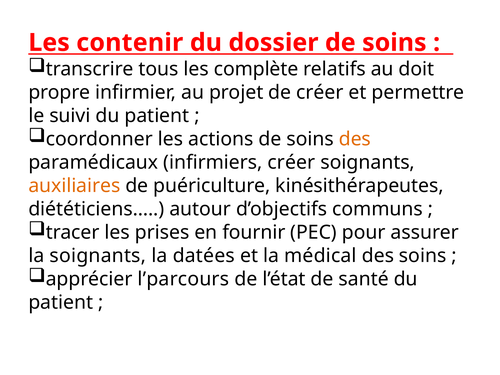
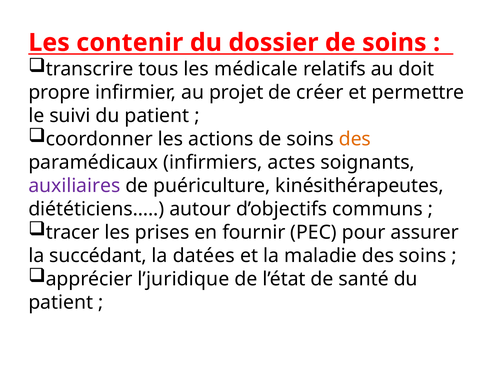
complète: complète -> médicale (256, 69)
infirmiers créer: créer -> actes (291, 162)
auxiliaires colour: orange -> purple (74, 186)
la soignants: soignants -> succédant (98, 256)
médical: médical -> maladie (321, 256)
l’parcours: l’parcours -> l’juridique (183, 279)
